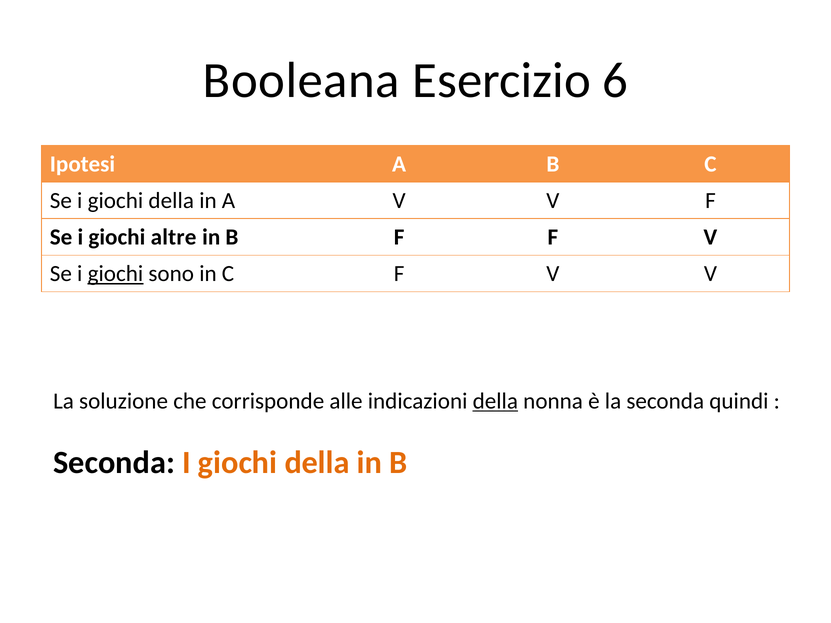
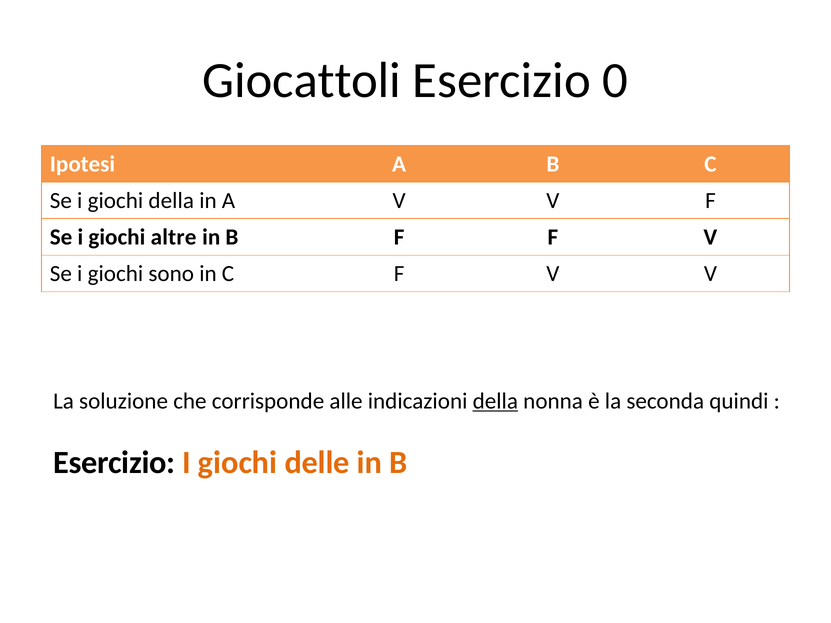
Booleana: Booleana -> Giocattoli (302, 80)
6: 6 -> 0 (615, 80)
giochi underline: present -> none (115, 274)
Seconda: Seconda -> Esercizio (114, 463)
della: della -> delle (317, 463)
